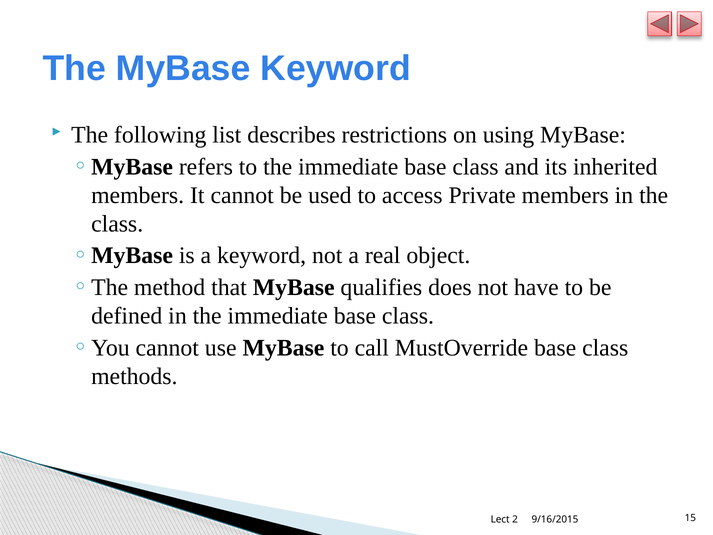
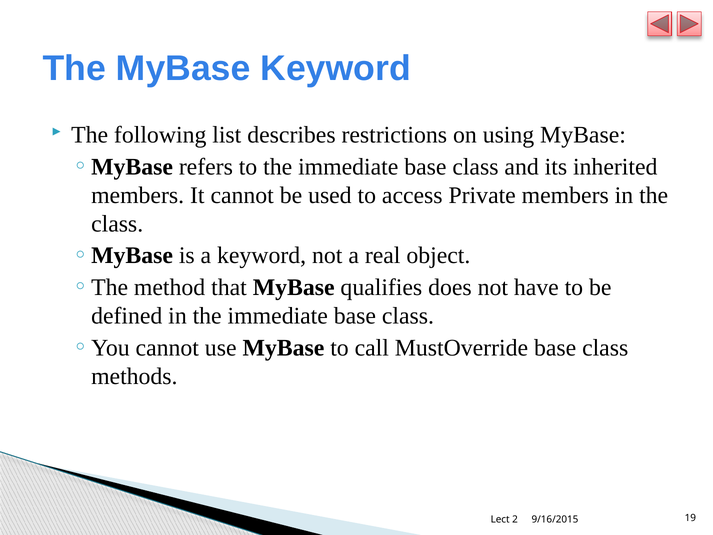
15: 15 -> 19 (690, 518)
